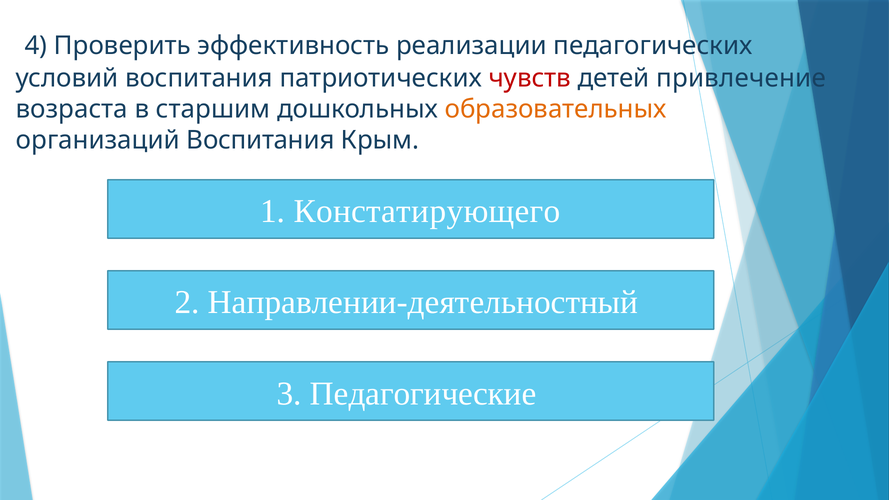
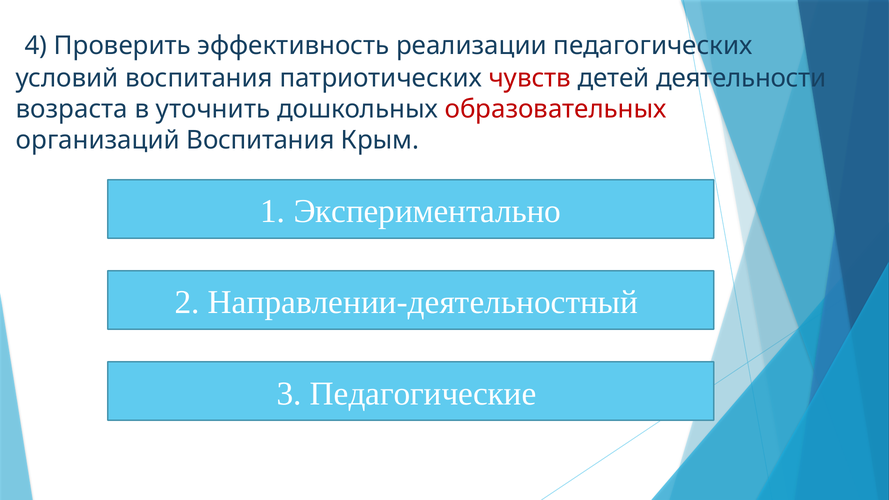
привлечение: привлечение -> деятельности (741, 78)
старшим: старшим -> уточнить (213, 109)
образовательных colour: orange -> red (556, 109)
Констатирующего: Констатирующего -> Экспериментально (427, 211)
